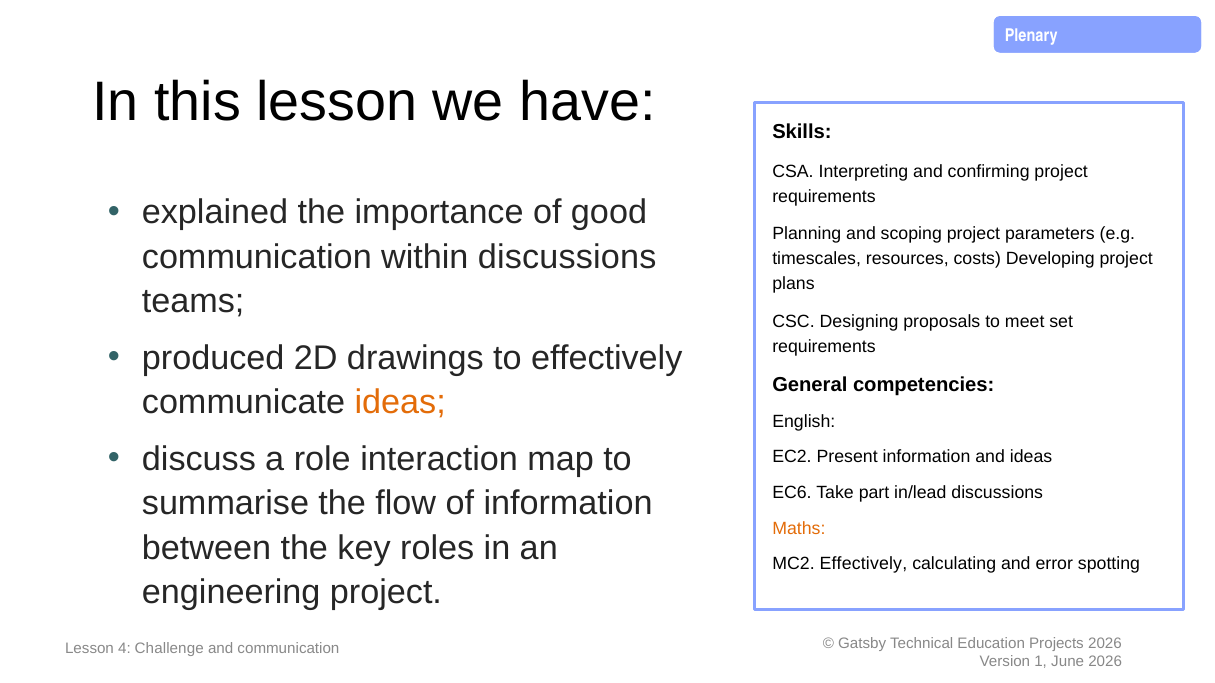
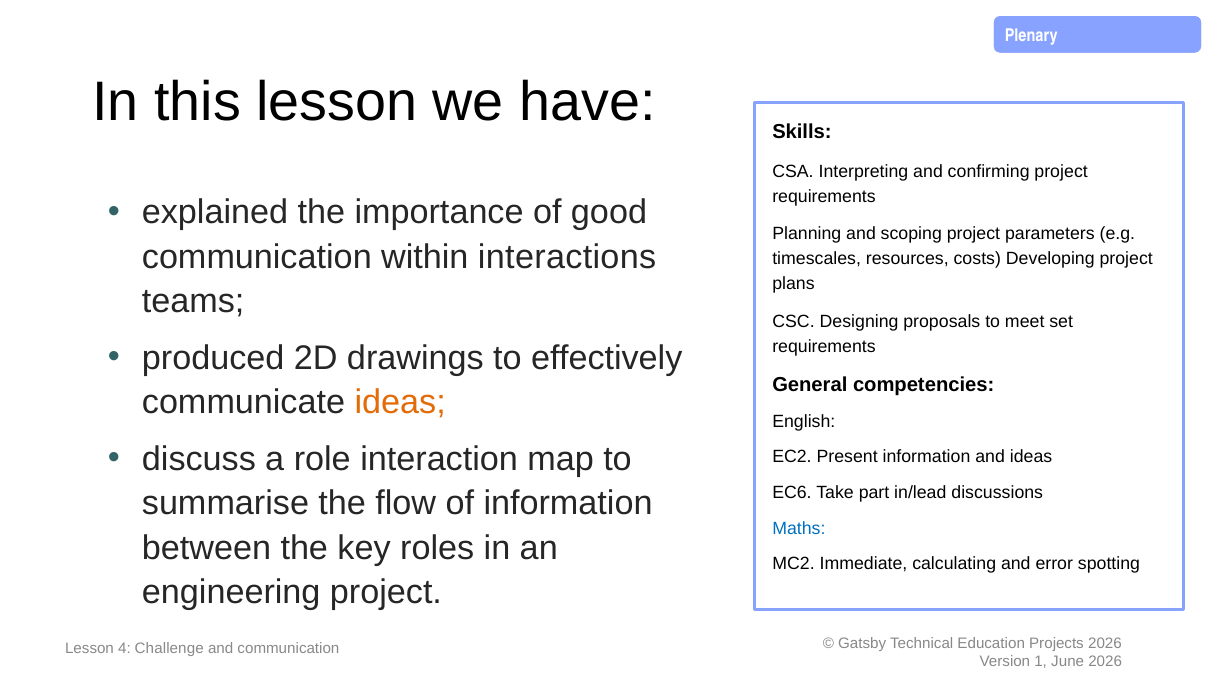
within discussions: discussions -> interactions (567, 257)
Maths colour: orange -> blue (799, 529)
MC2 Effectively: Effectively -> Immediate (863, 564)
